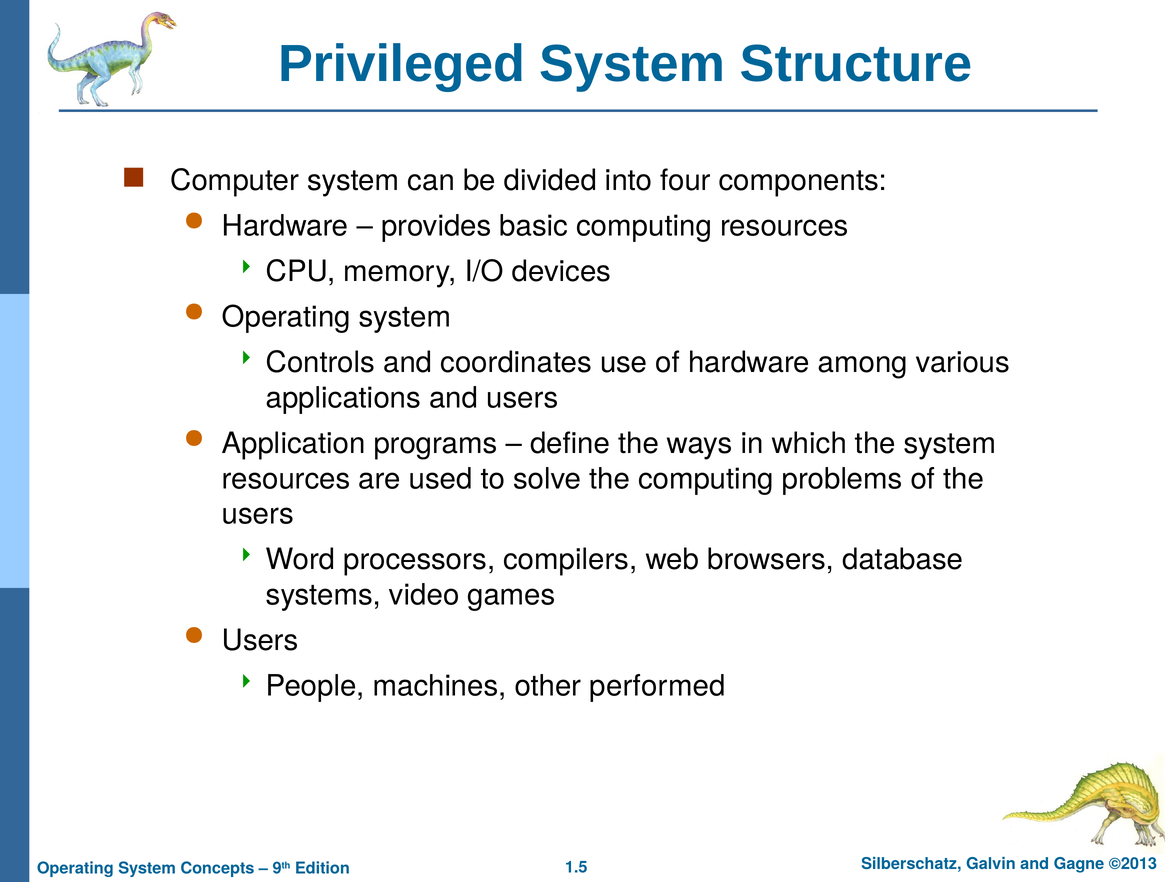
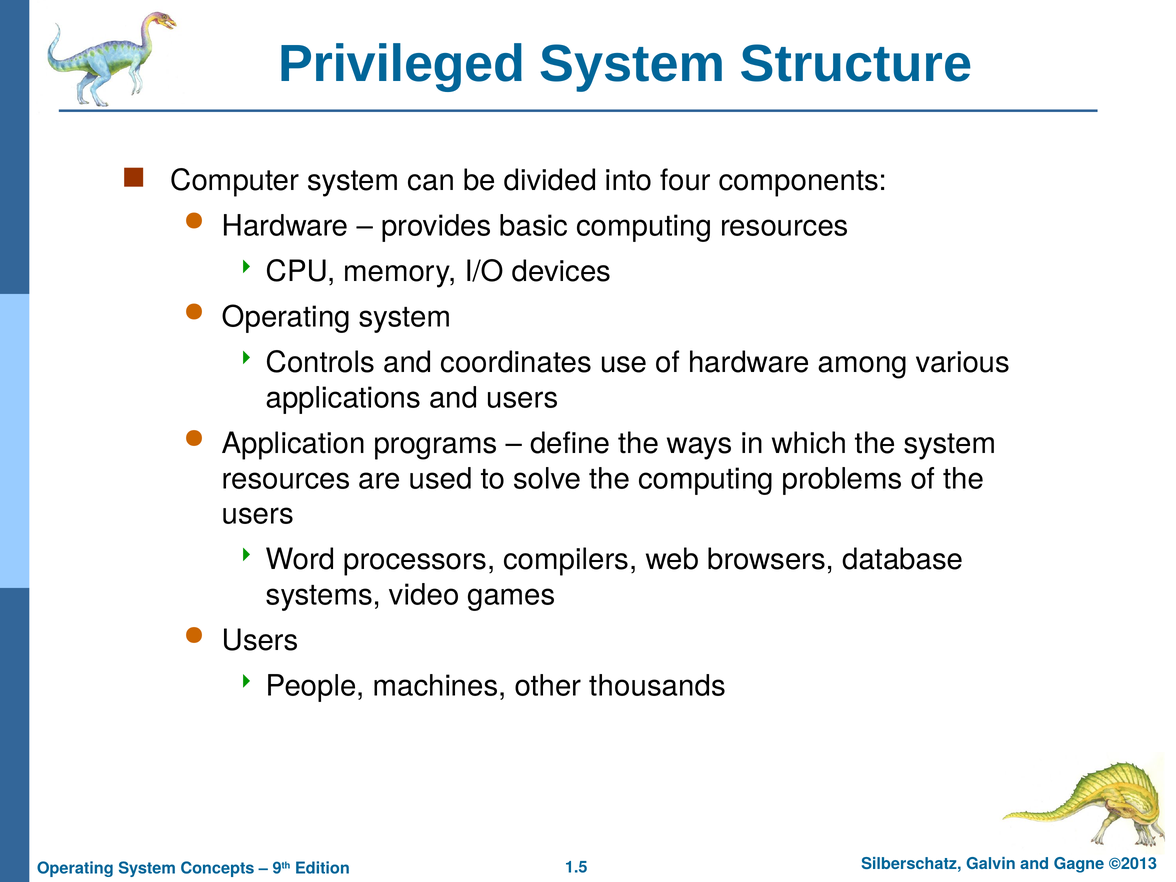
performed: performed -> thousands (658, 686)
